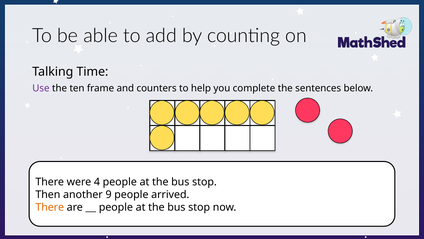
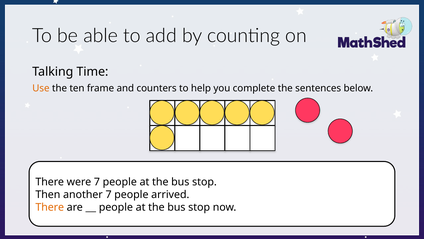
Use colour: purple -> orange (41, 88)
were 4: 4 -> 7 (97, 181)
another 9: 9 -> 7 (109, 194)
